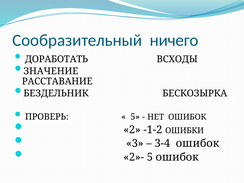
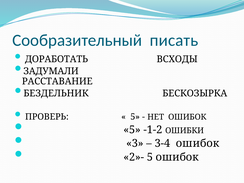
ничего: ничего -> писать (174, 40)
ЗНАЧЕНИЕ: ЗНАЧЕНИЕ -> ЗАДУМАЛИ (51, 71)
2: 2 -> 5 (132, 130)
